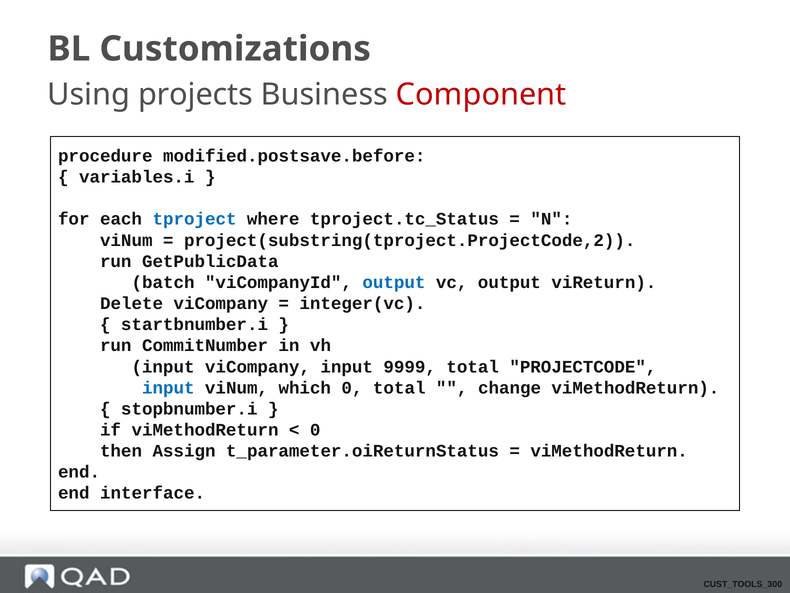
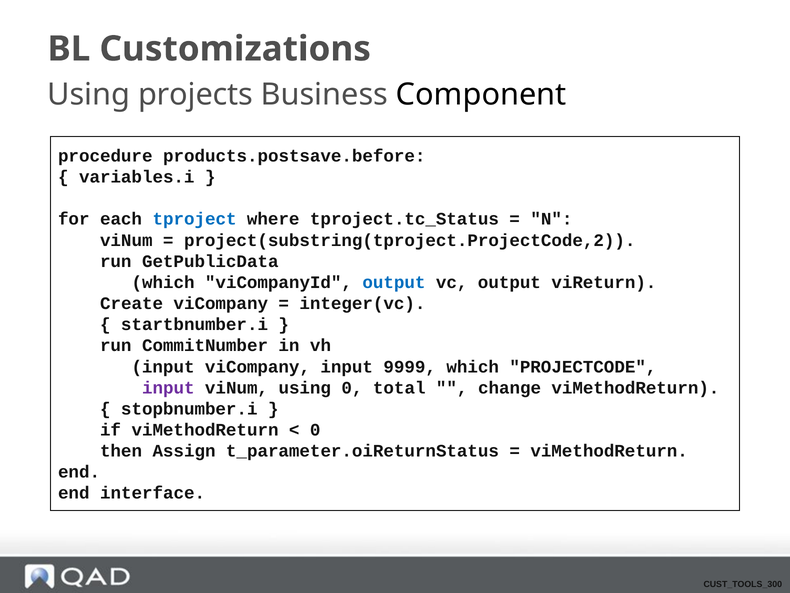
Component colour: red -> black (481, 94)
modified.postsave.before: modified.postsave.before -> products.postsave.before (294, 156)
batch: batch -> which (163, 282)
Delete: Delete -> Create (132, 303)
9999 total: total -> which (473, 366)
input colour: blue -> purple (168, 387)
viNum which: which -> using (305, 387)
